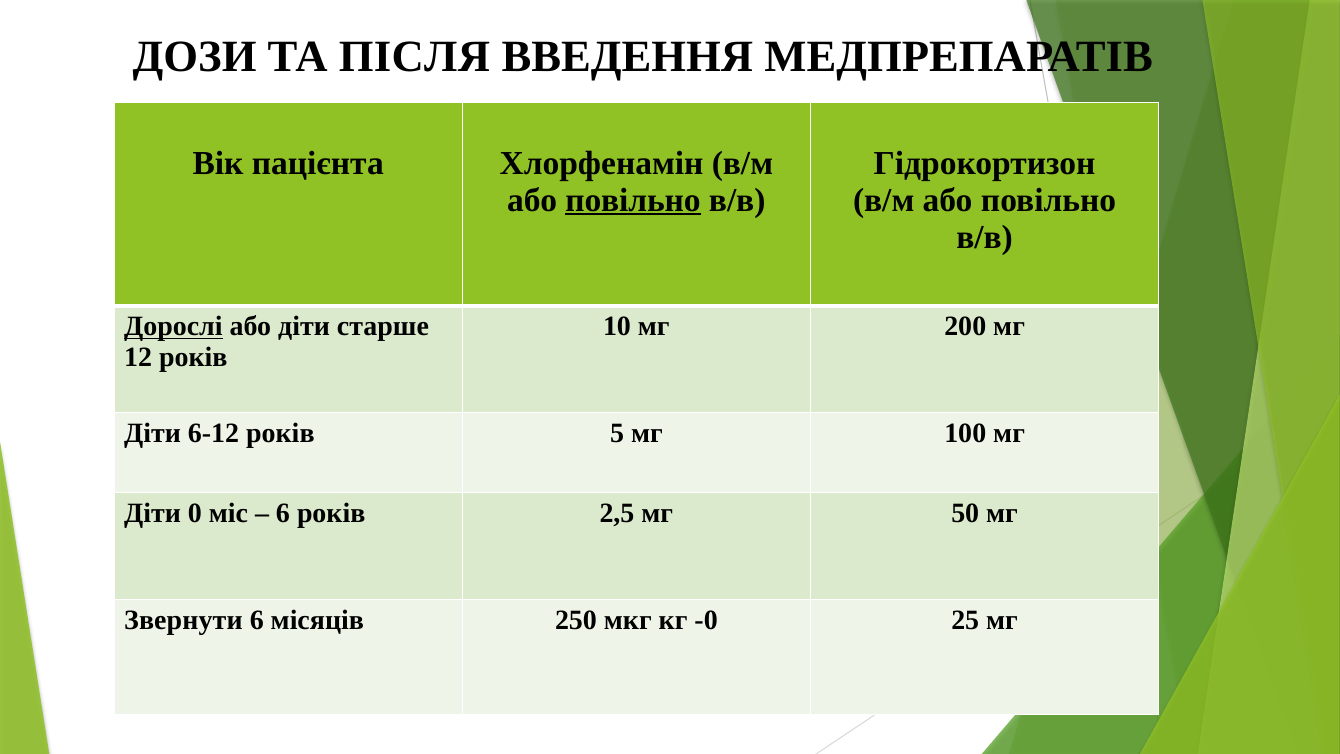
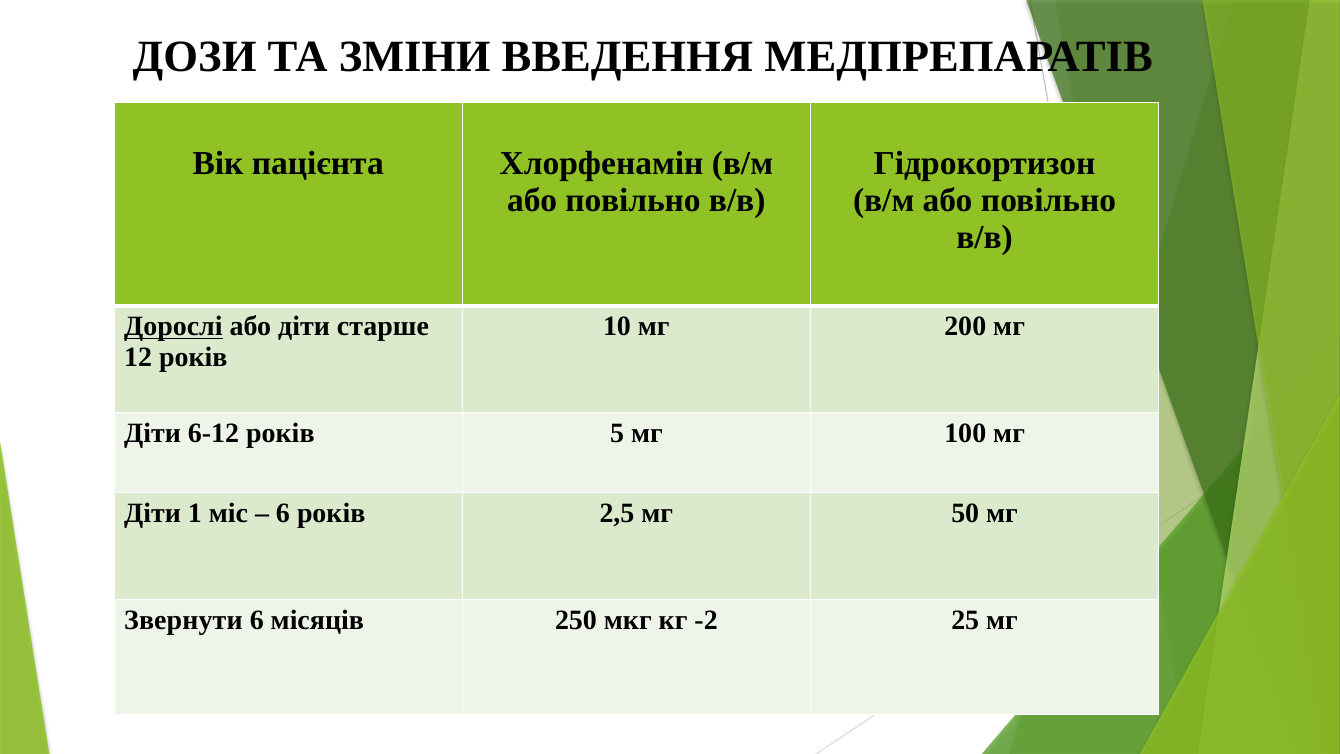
ПІСЛЯ: ПІСЛЯ -> ЗМІНИ (415, 56)
повільно underline: present -> none (633, 200)
0: 0 -> 1 (195, 513)
-0: -0 -> -2 (706, 620)
